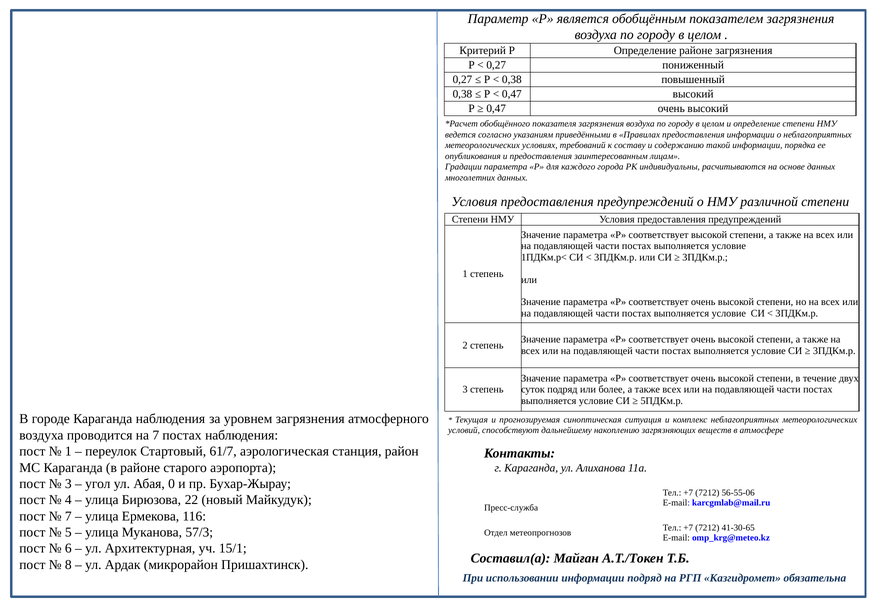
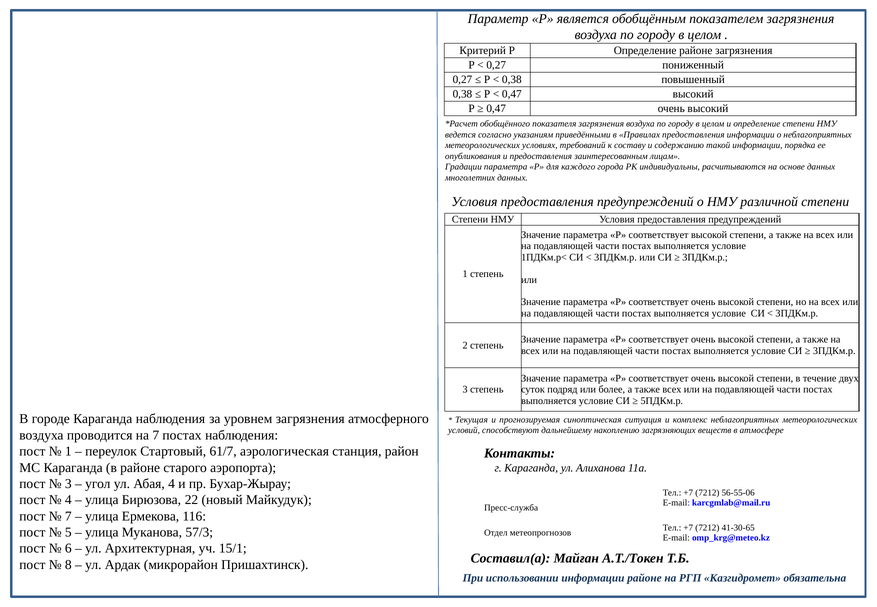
Абая 0: 0 -> 4 (172, 484)
информации подряд: подряд -> районе (644, 578)
